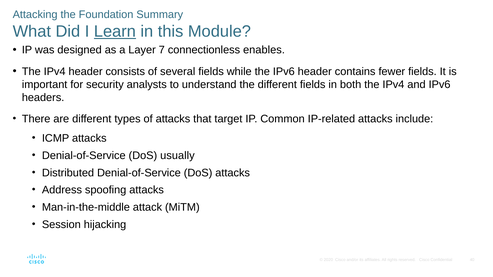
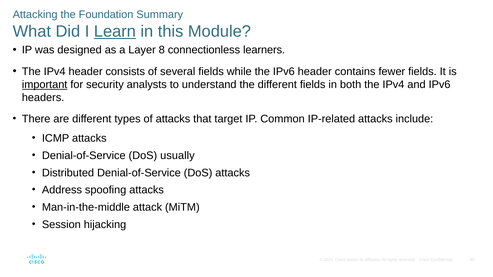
7: 7 -> 8 (162, 50)
enables: enables -> learners (264, 50)
important underline: none -> present (45, 85)
